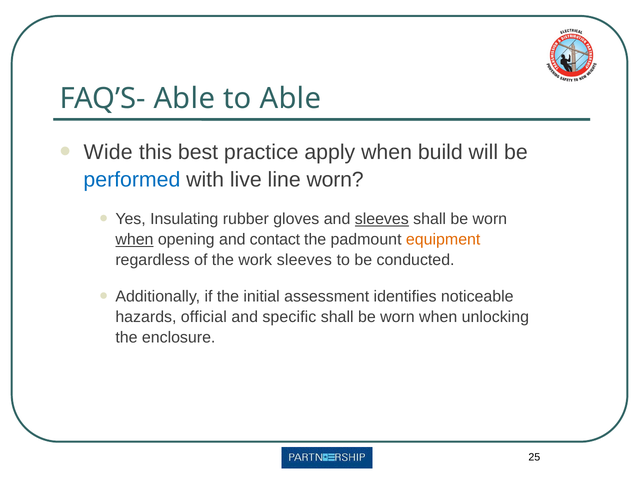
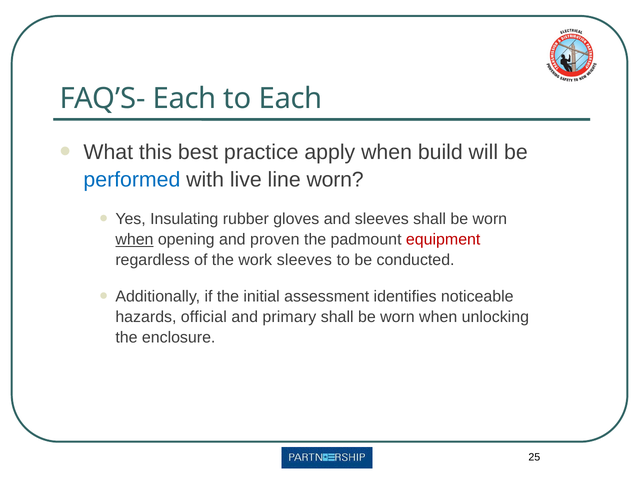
FAQ’S- Able: Able -> Each (185, 98)
to Able: Able -> Each (291, 98)
Wide: Wide -> What (108, 152)
sleeves underline: present -> none (382, 219)
contact: contact -> proven (275, 239)
equipment colour: orange -> red (443, 239)
specific: specific -> primary (289, 317)
